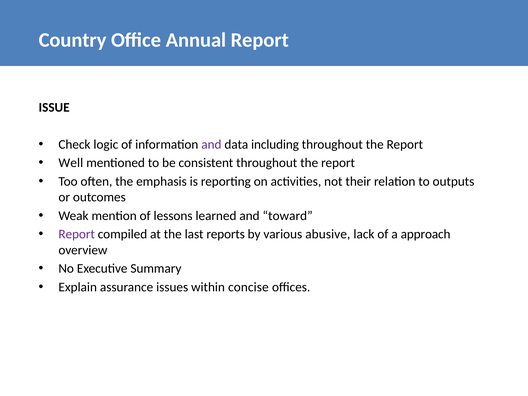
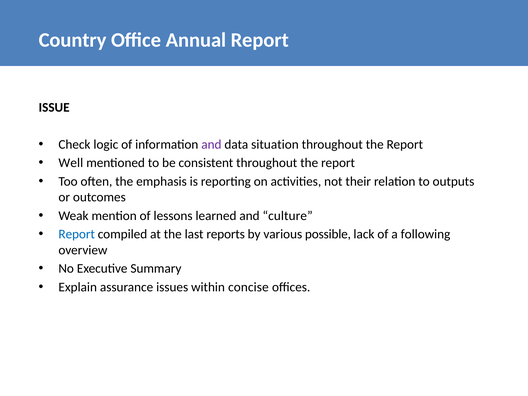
including: including -> situation (275, 144)
toward: toward -> culture (288, 216)
Report colour: purple -> blue (77, 234)
abusive: abusive -> possible (328, 234)
approach: approach -> following (426, 234)
